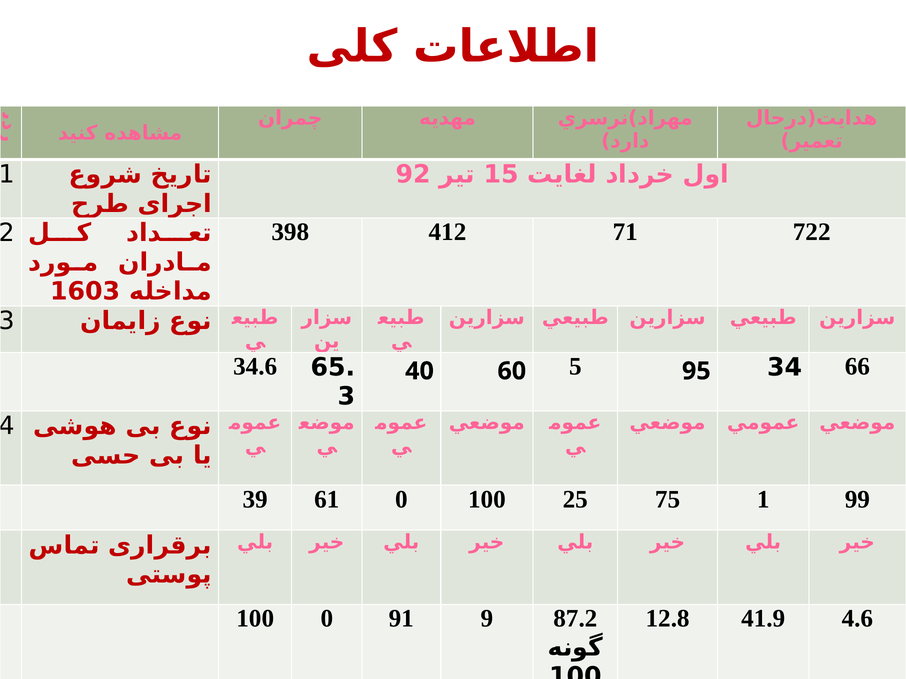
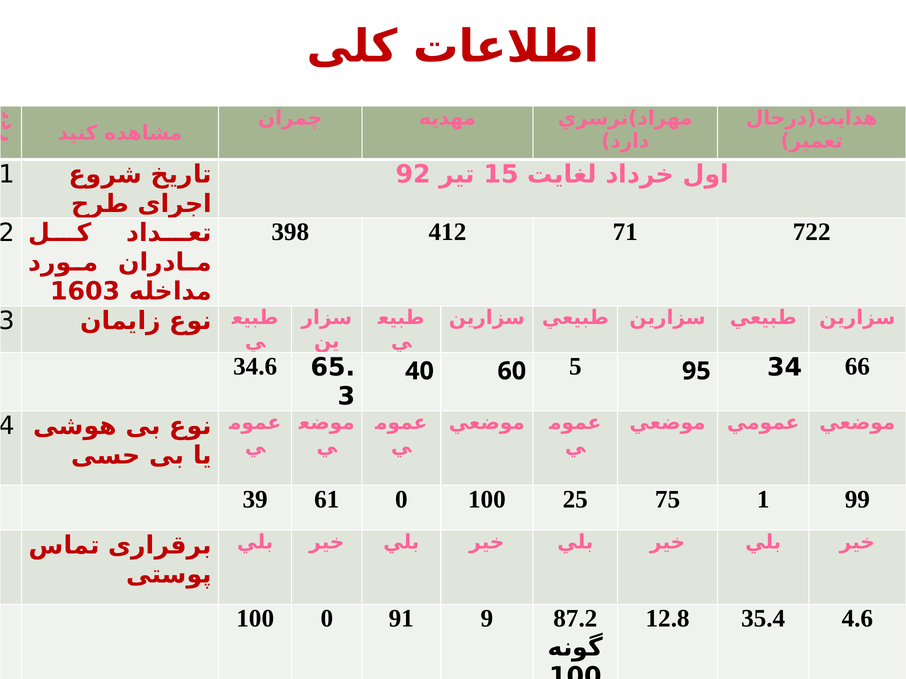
41.9: 41.9 -> 35.4 (763, 619)
